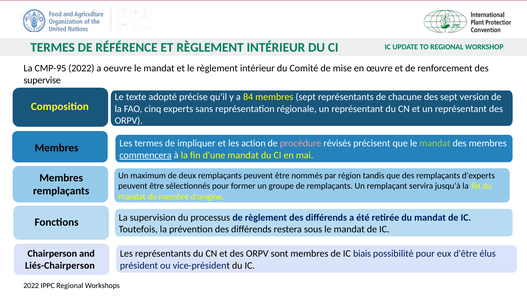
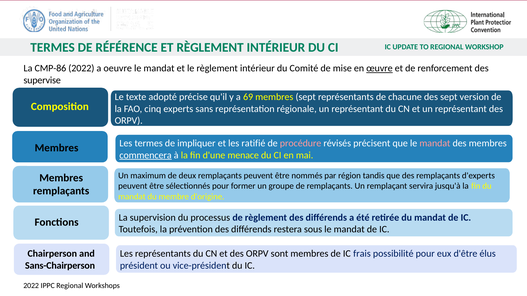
CMP-95: CMP-95 -> CMP-86 (50, 69)
œuvre underline: none -> present (379, 69)
84: 84 -> 69 (248, 97)
action: action -> ratifié (253, 143)
mandat colour: light green -> pink (435, 143)
d'une mandat: mandat -> menace (243, 155)
biais: biais -> frais (362, 254)
Liés-Chairperson: Liés-Chairperson -> Sans-Chairperson (60, 266)
